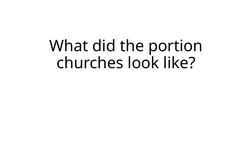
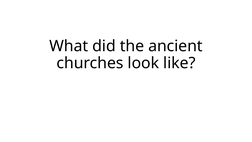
portion: portion -> ancient (175, 46)
